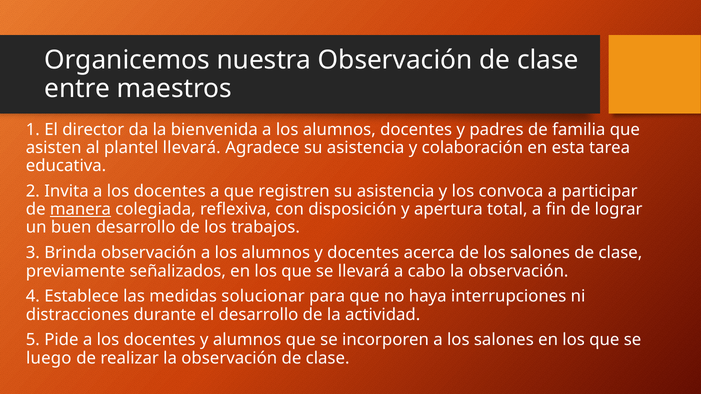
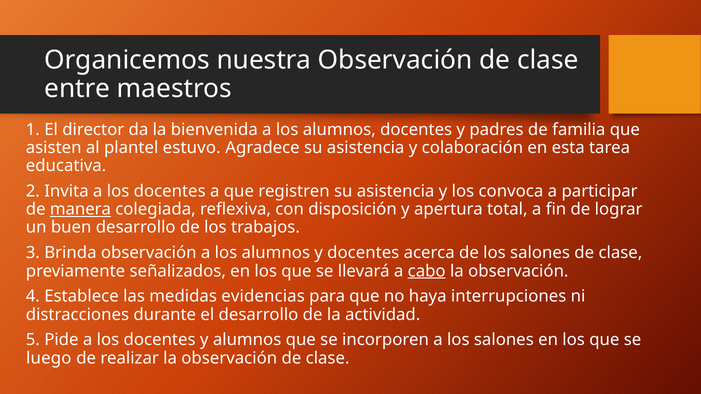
plantel llevará: llevará -> estuvo (192, 148)
cabo underline: none -> present (427, 271)
solucionar: solucionar -> evidencias (263, 297)
